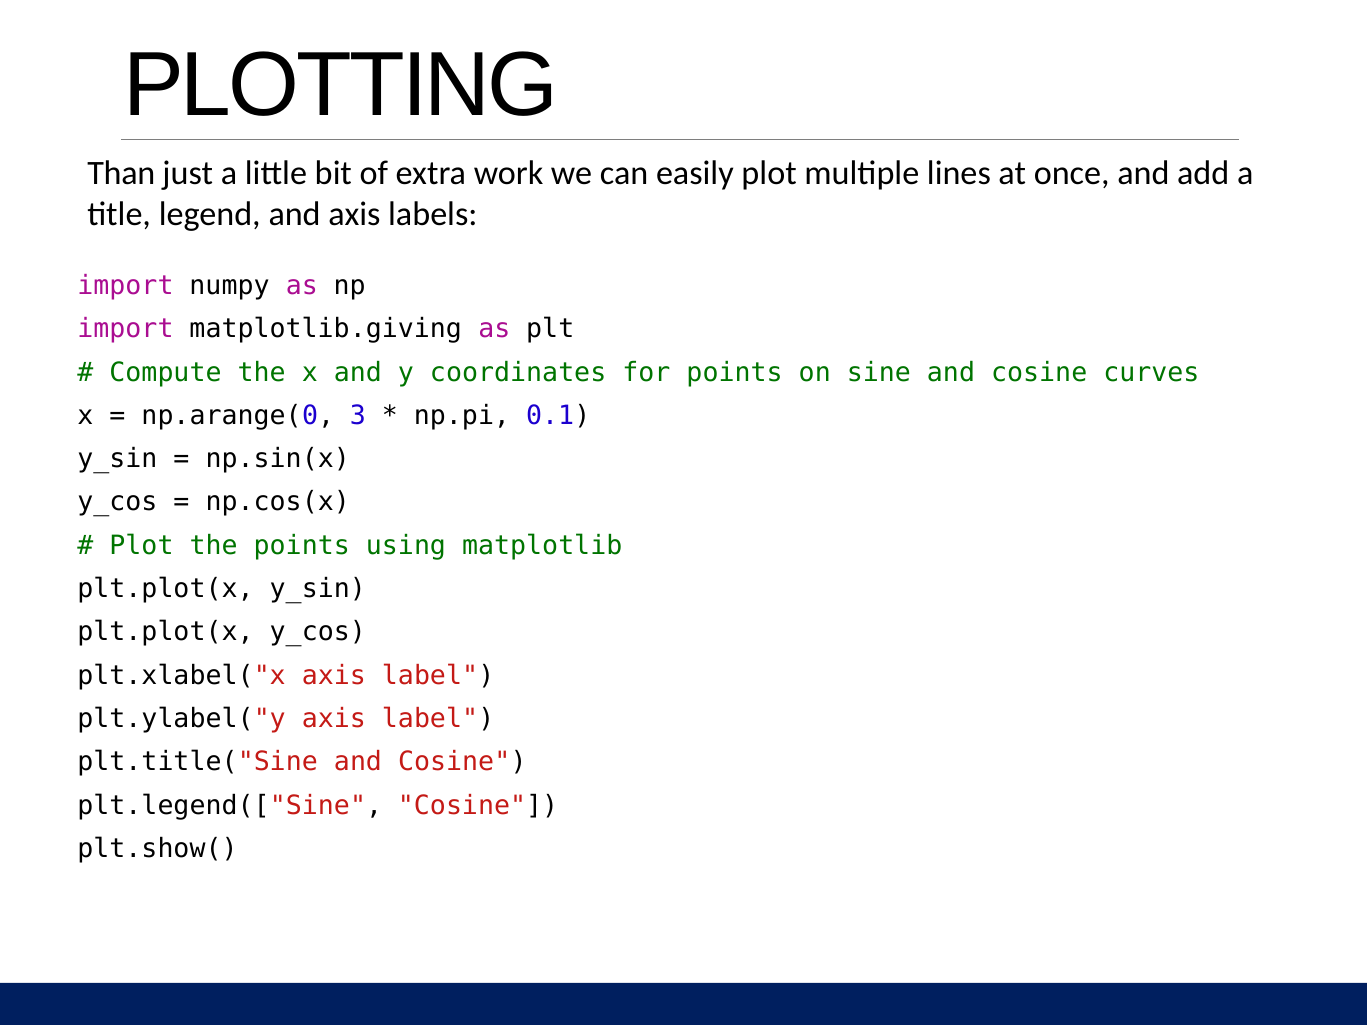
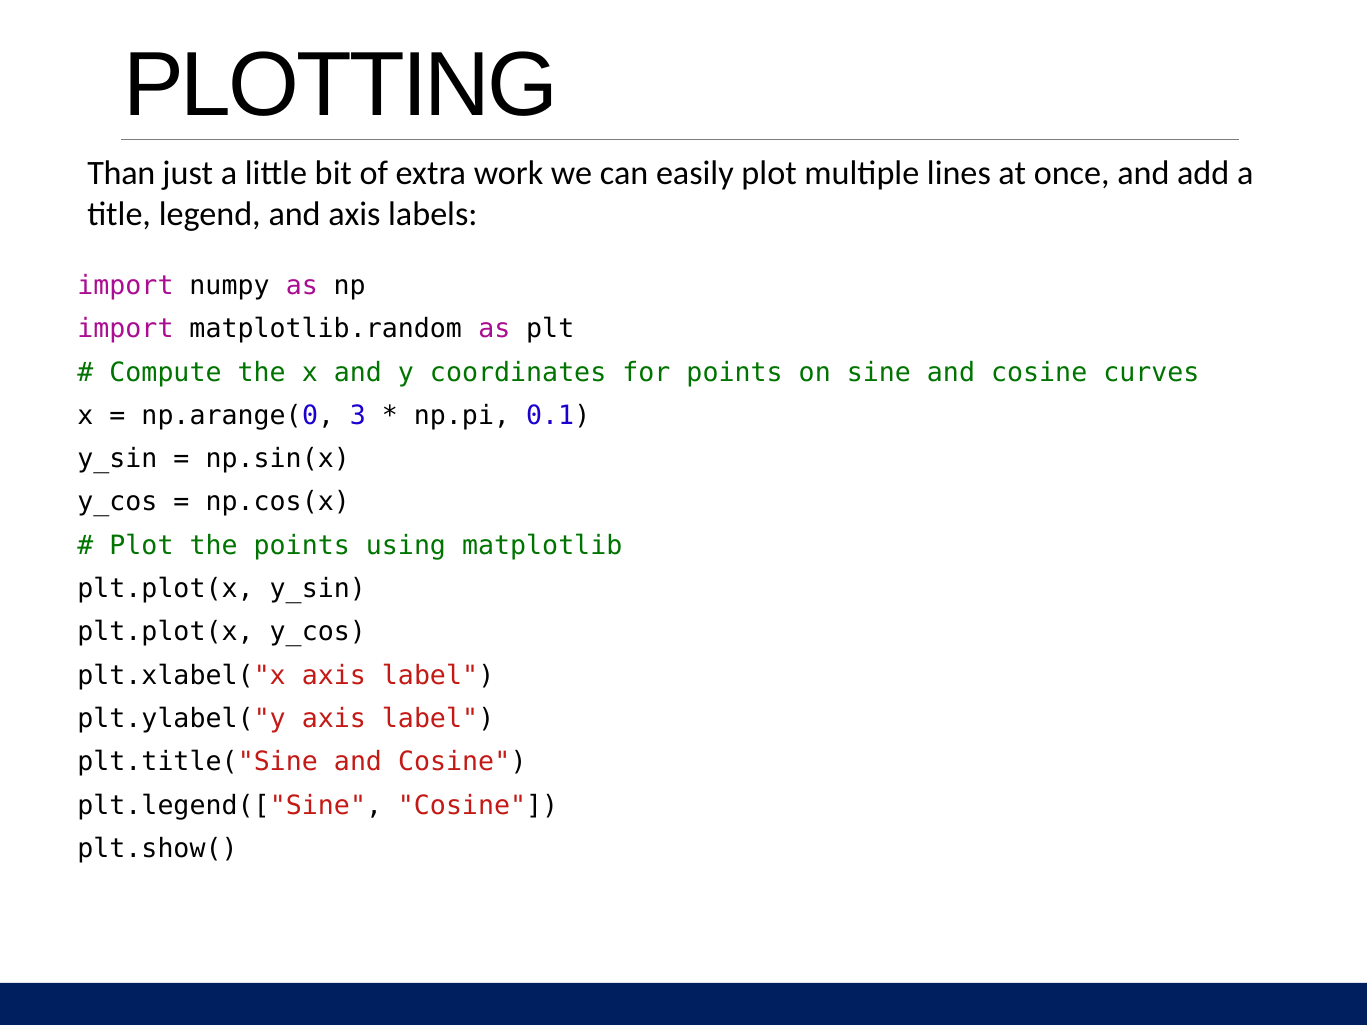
matplotlib.giving: matplotlib.giving -> matplotlib.random (326, 329)
